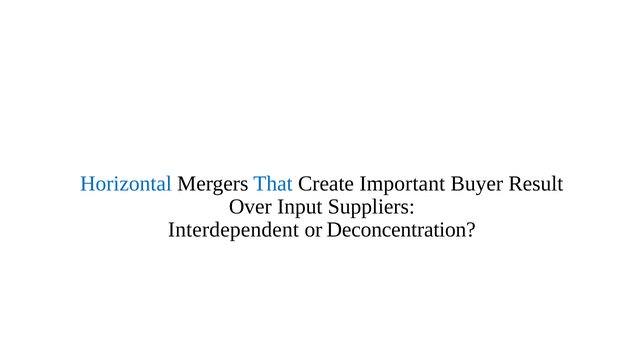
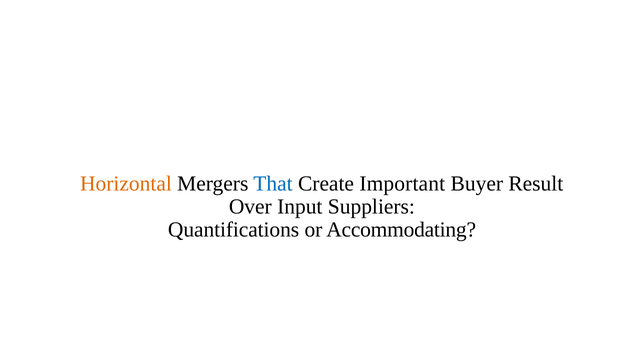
Horizontal colour: blue -> orange (126, 184)
Interdependent: Interdependent -> Quantifications (234, 230)
Deconcentration: Deconcentration -> Accommodating (401, 230)
